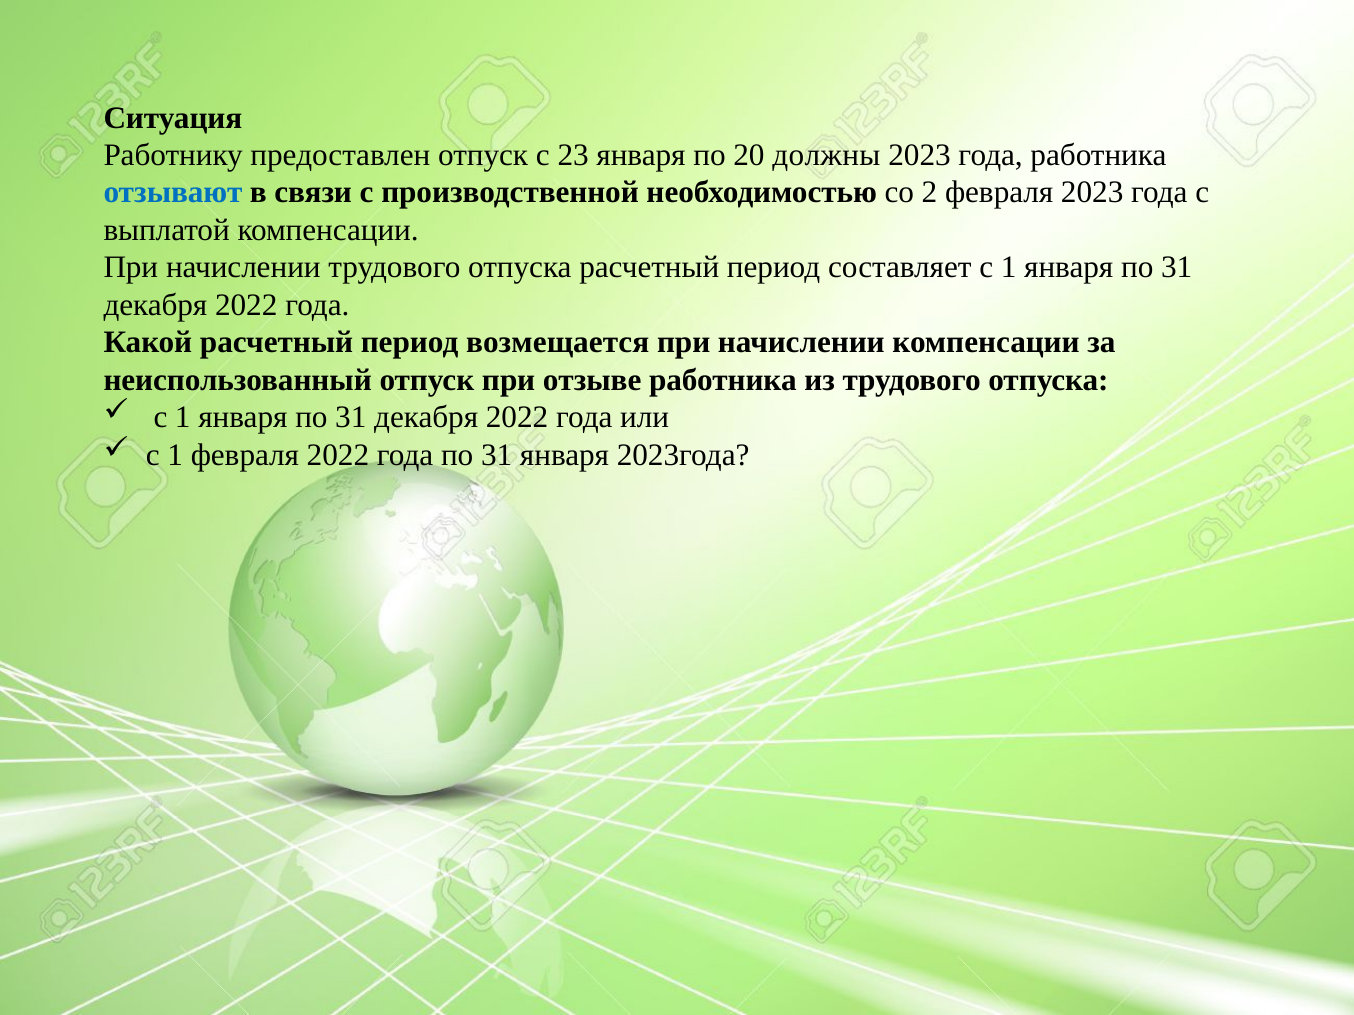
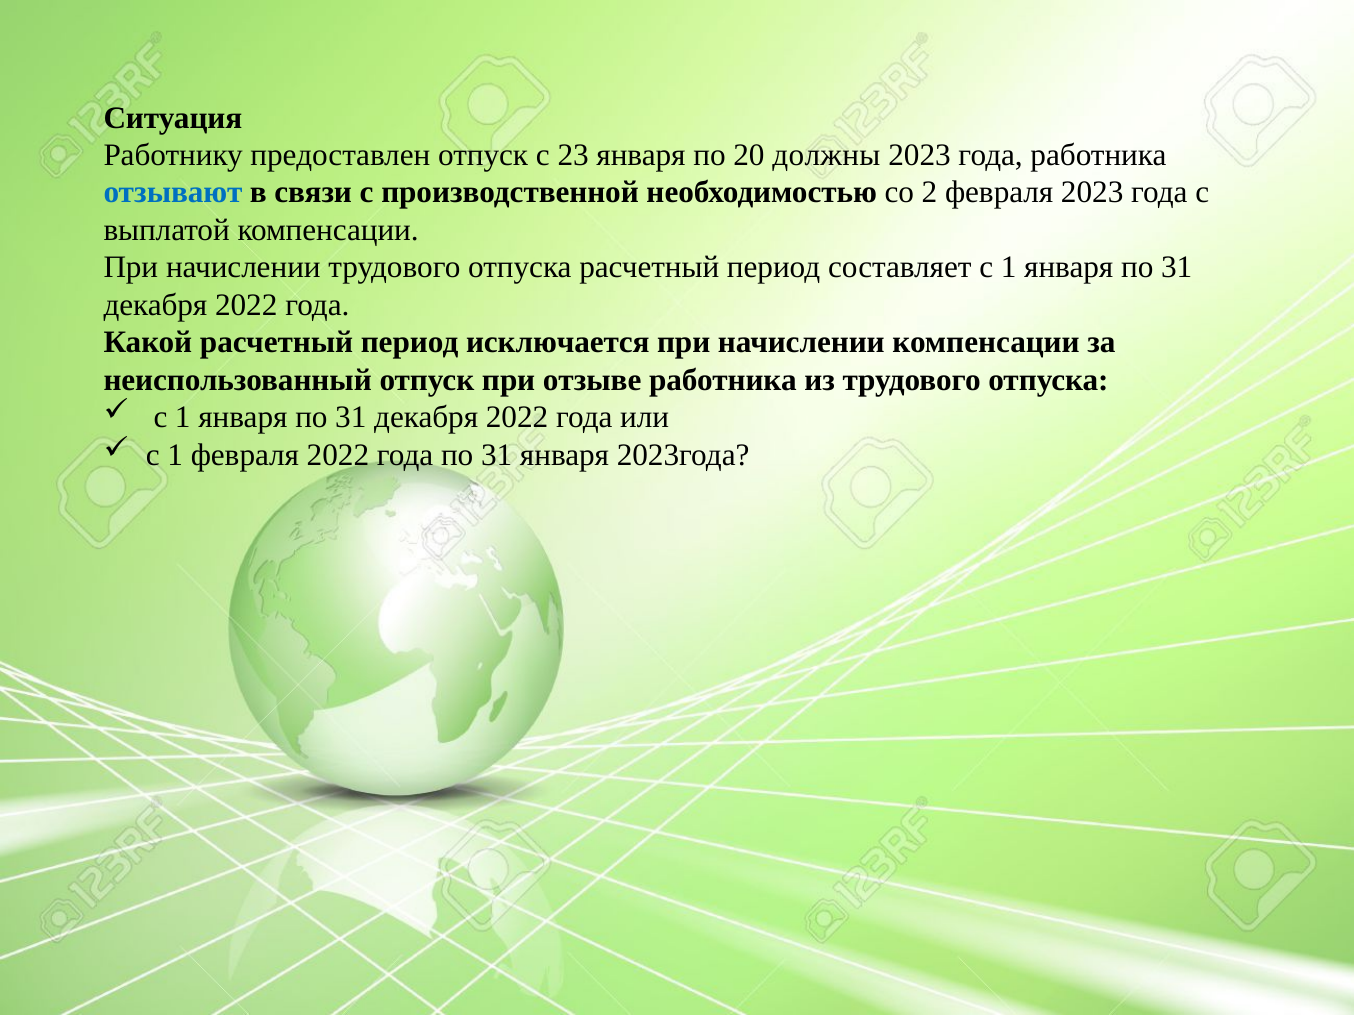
возмещается: возмещается -> исключается (558, 343)
